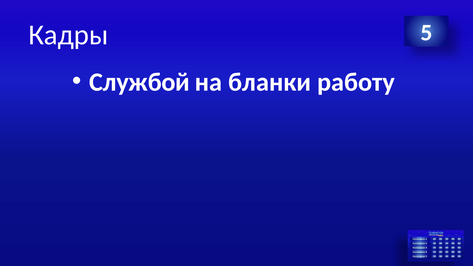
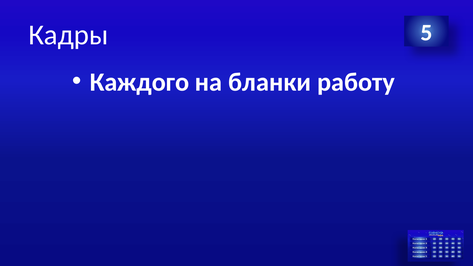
Службой: Службой -> Каждого (139, 82)
